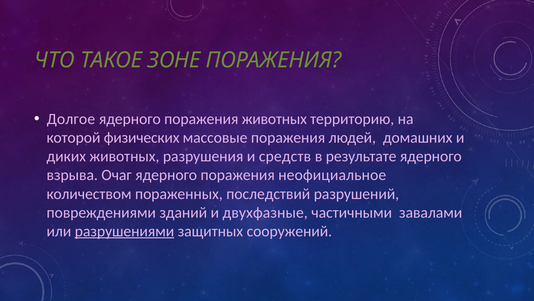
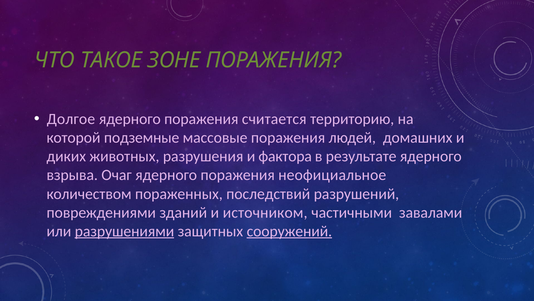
поражения животных: животных -> считается (274, 119)
физических: физических -> подземные (142, 137)
средств: средств -> фактора (285, 156)
двухфазные: двухфазные -> источником (265, 212)
сооружений underline: none -> present (289, 231)
